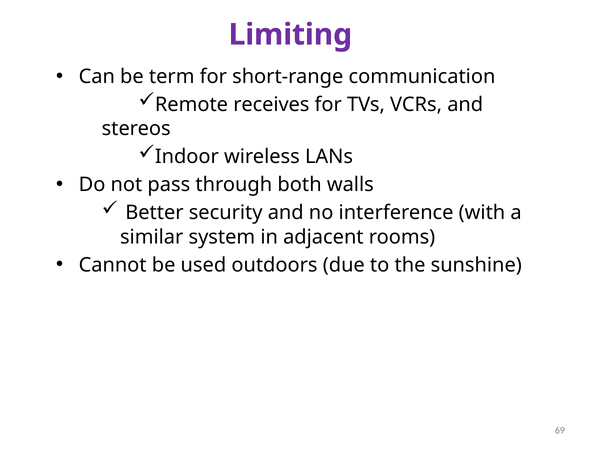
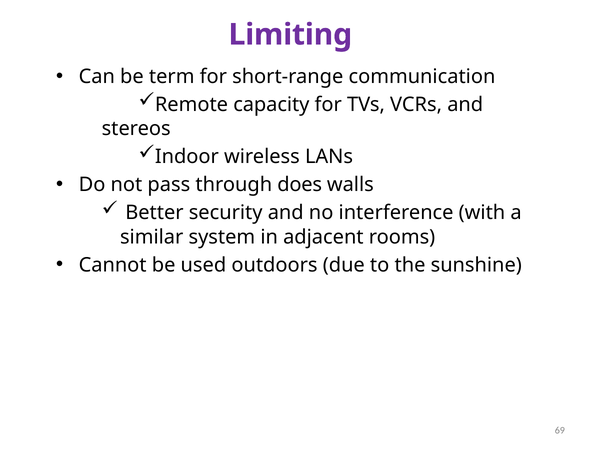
receives: receives -> capacity (271, 105)
both: both -> does (300, 185)
